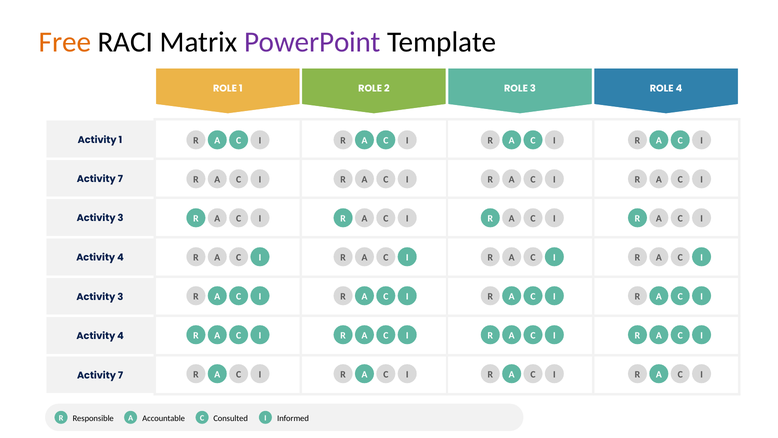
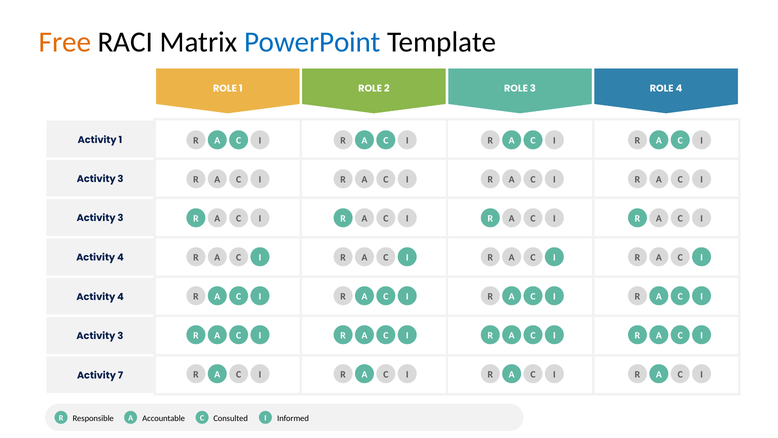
PowerPoint colour: purple -> blue (312, 42)
7: 7 -> 3 (120, 179)
3: 3 -> 4 (121, 297)
4: 4 -> 3 (120, 336)
